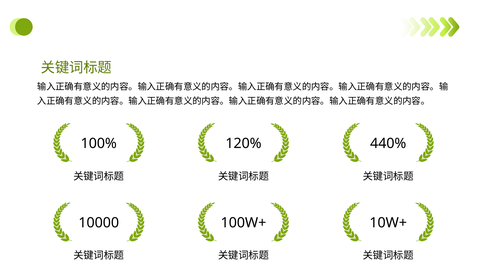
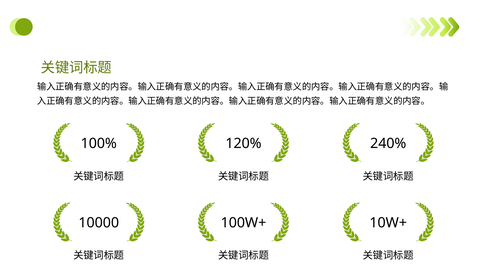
440%: 440% -> 240% (388, 143)
